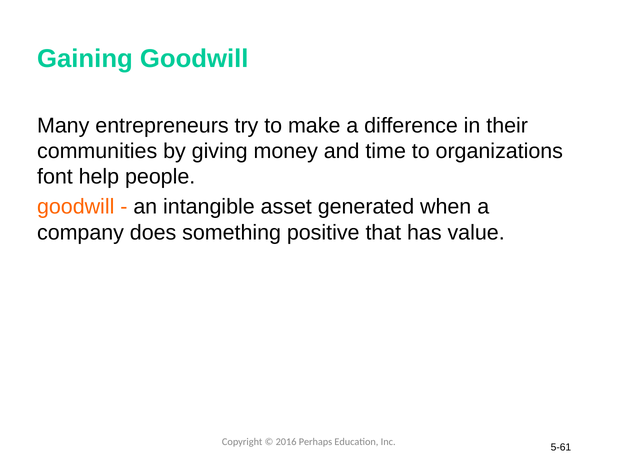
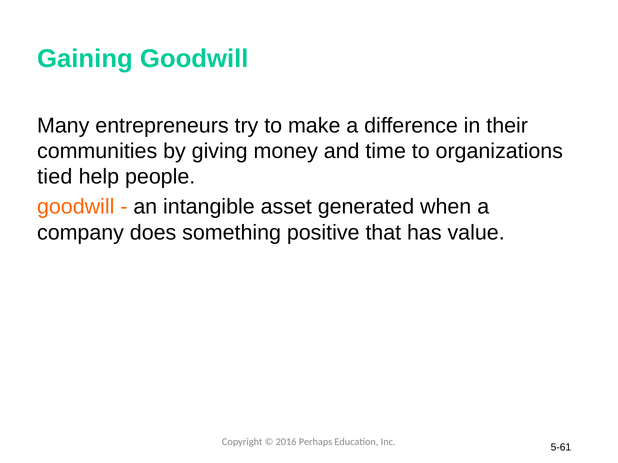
font: font -> tied (55, 177)
